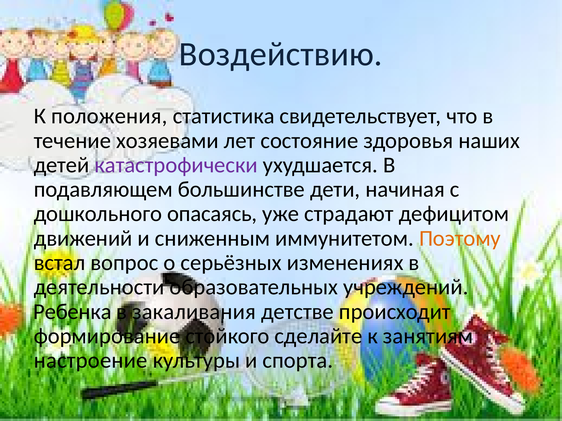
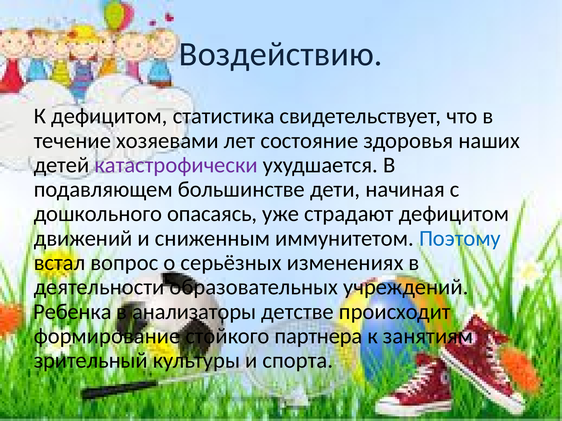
К положения: положения -> дефицитом (109, 116)
Поэтому colour: orange -> blue (460, 239)
закаливания: закаливания -> анализаторы (194, 312)
сделайте: сделайте -> партнера (318, 336)
настроение: настроение -> зрительный (91, 361)
